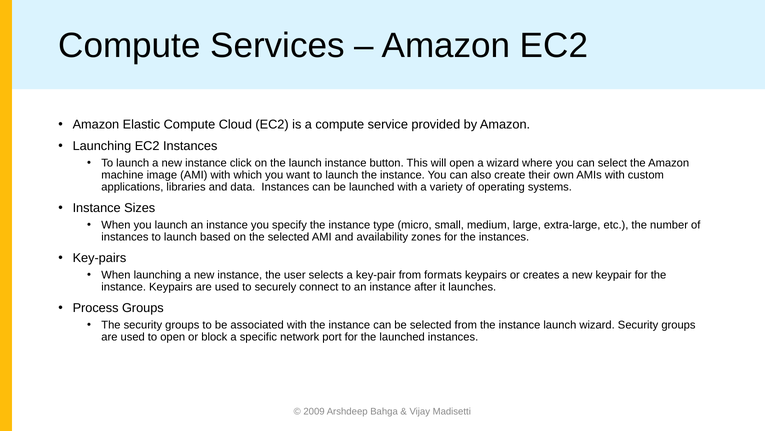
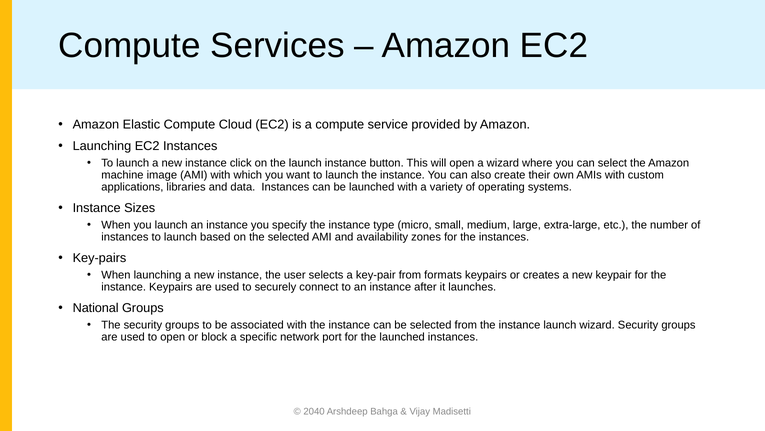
Process: Process -> National (96, 307)
2009: 2009 -> 2040 (314, 411)
